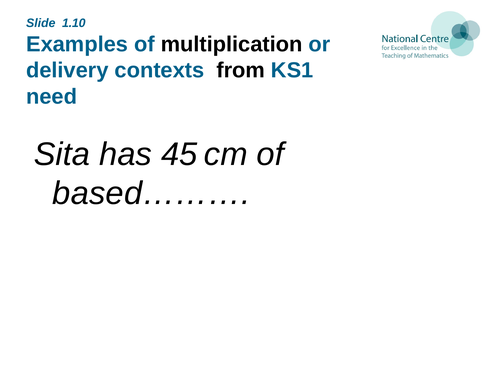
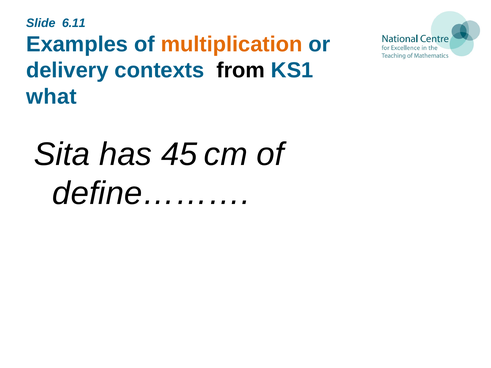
1.10: 1.10 -> 6.11 (74, 23)
multiplication colour: black -> orange (232, 44)
need: need -> what (51, 97)
based………: based……… -> define……… (151, 194)
